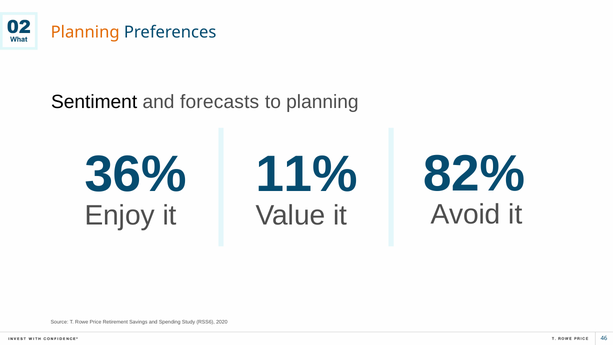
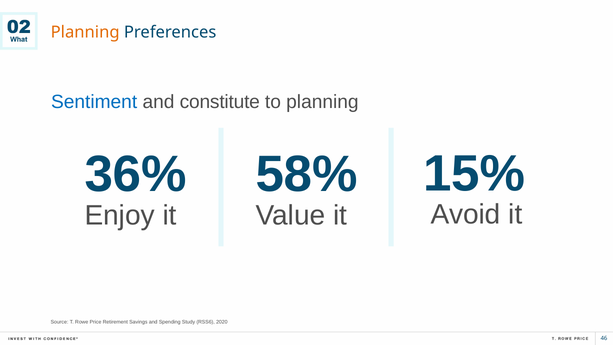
Sentiment colour: black -> blue (94, 102)
forecasts: forecasts -> constitute (220, 102)
82%: 82% -> 15% (474, 174)
11%: 11% -> 58% (307, 174)
